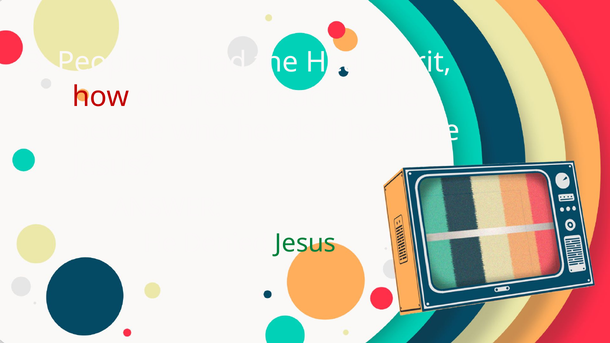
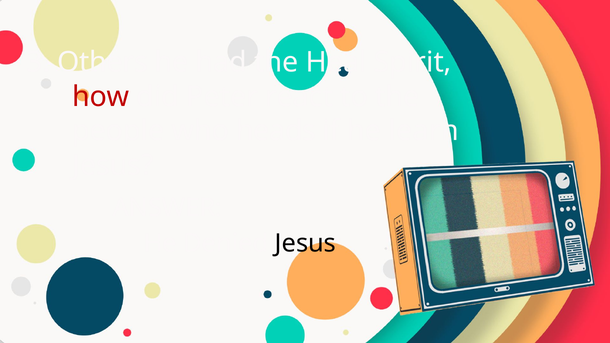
3 People: People -> Others (103, 62)
came: came -> learn (424, 131)
Jesus colour: green -> black (306, 243)
